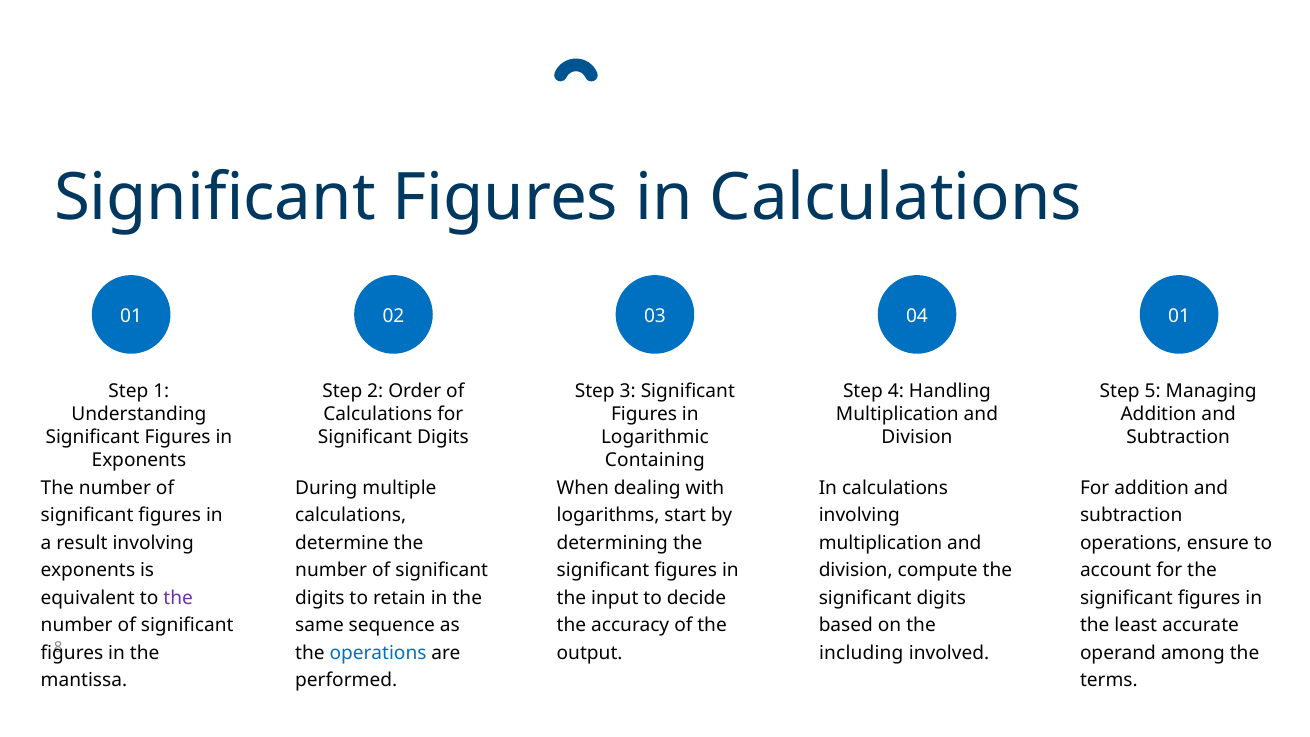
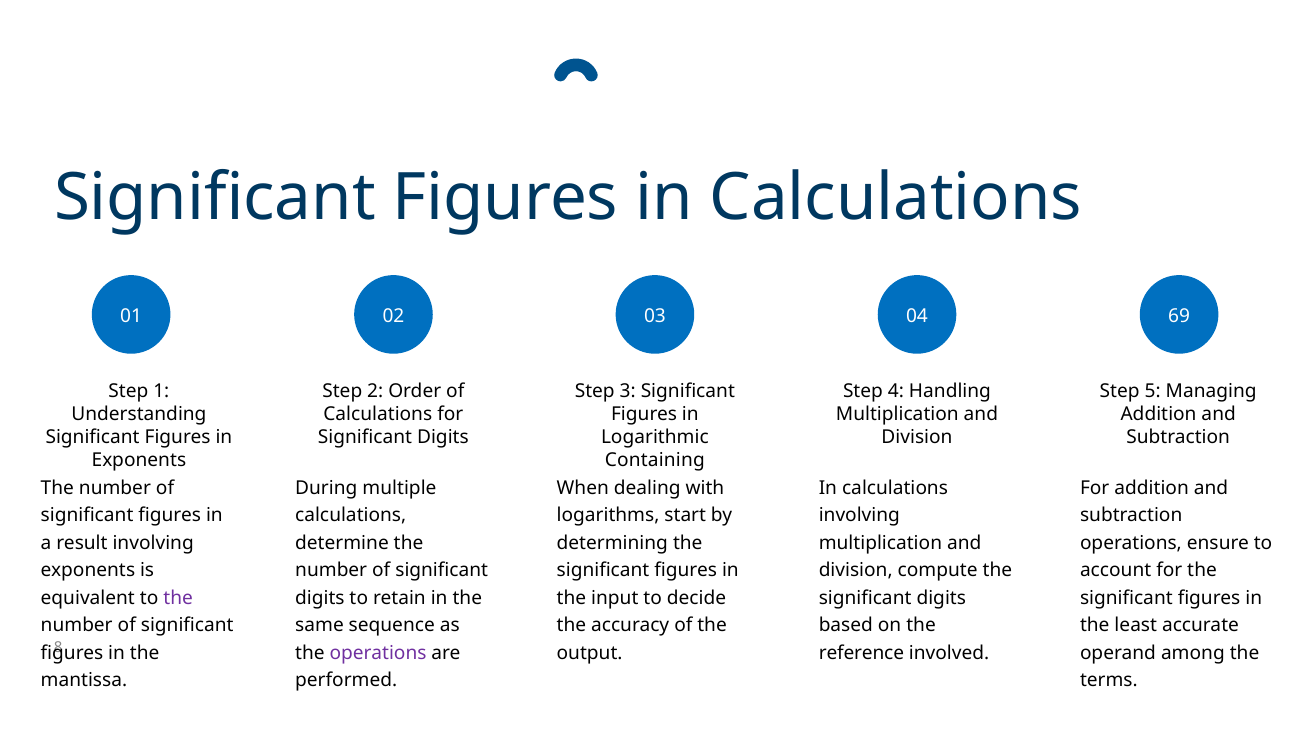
04 01: 01 -> 69 (1179, 316)
operations colour: blue -> purple (378, 653)
including: including -> reference (861, 653)
